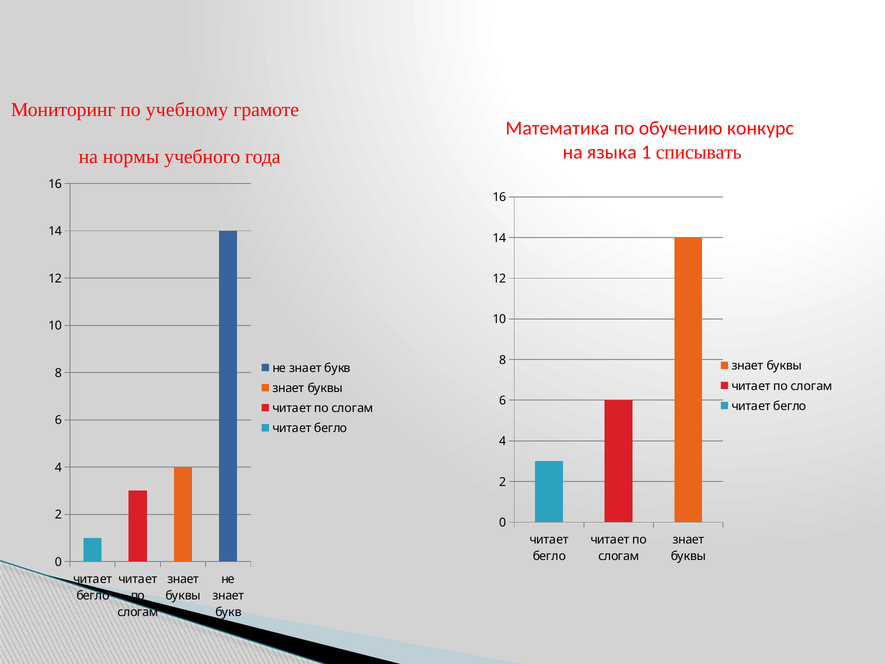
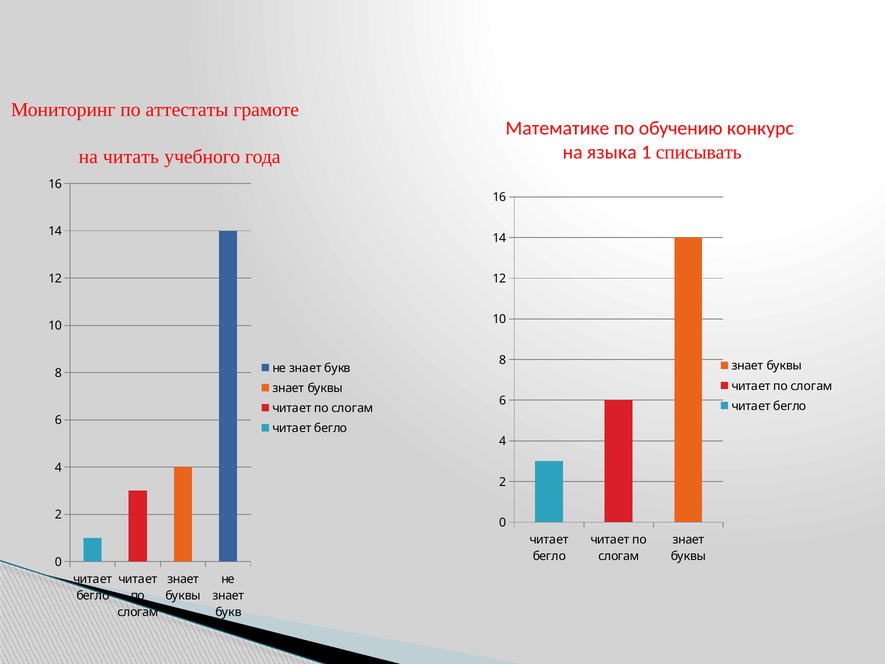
учебному: учебному -> аттестаты (187, 110)
Математика: Математика -> Математике (557, 128)
нормы: нормы -> читать (131, 157)
